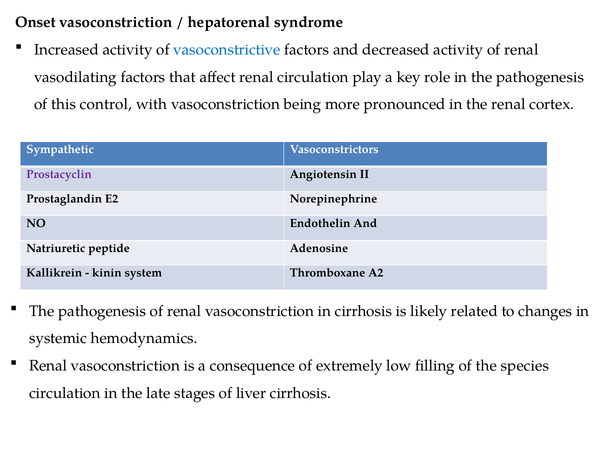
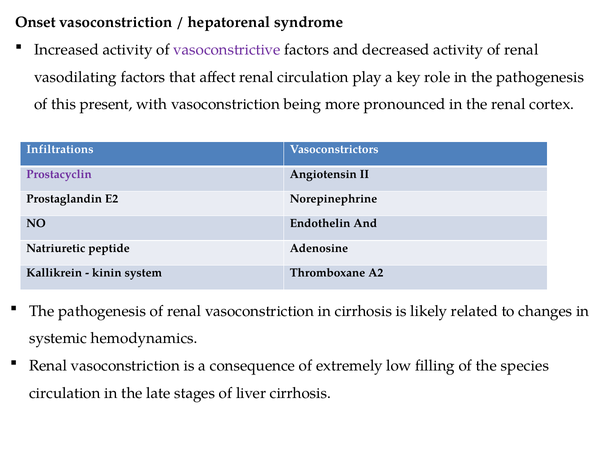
vasoconstrictive colour: blue -> purple (227, 50)
control: control -> present (106, 104)
Sympathetic: Sympathetic -> Infiltrations (60, 150)
